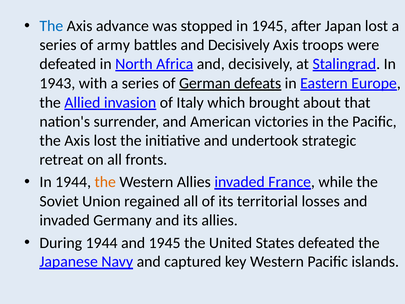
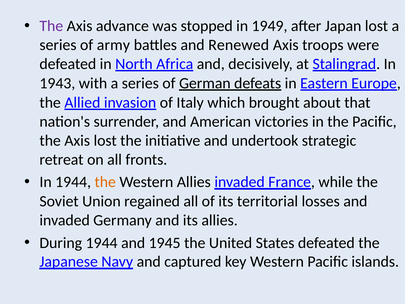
The colour: blue -> purple (51, 26)
in 1945: 1945 -> 1949 (270, 26)
battles and Decisively: Decisively -> Renewed (239, 45)
